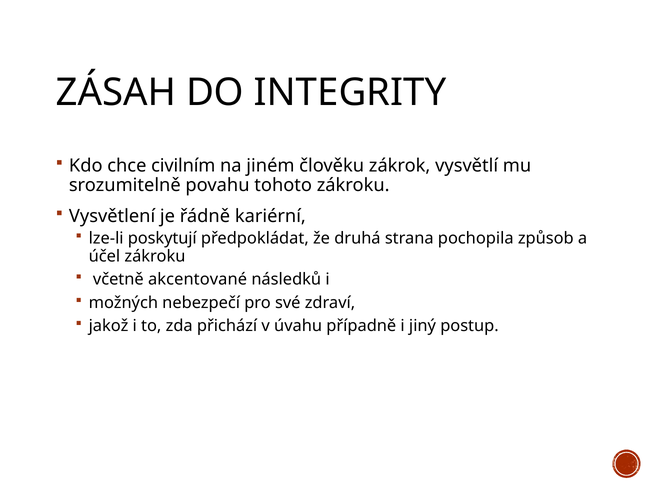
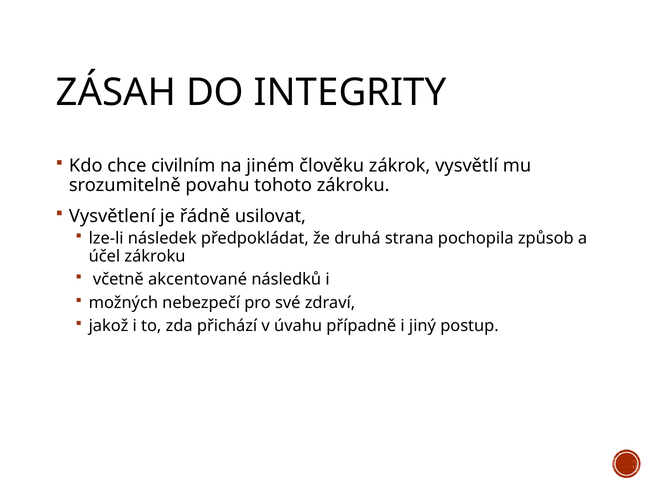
kariérní: kariérní -> usilovat (270, 216)
poskytují: poskytují -> následek (162, 238)
